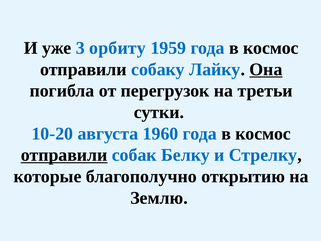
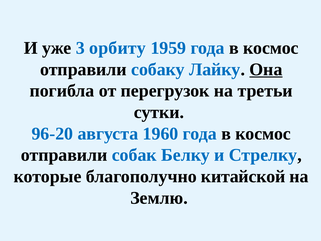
10-20: 10-20 -> 96-20 (52, 134)
отправили underline: present -> none (64, 155)
открытию: открытию -> китайской (243, 176)
